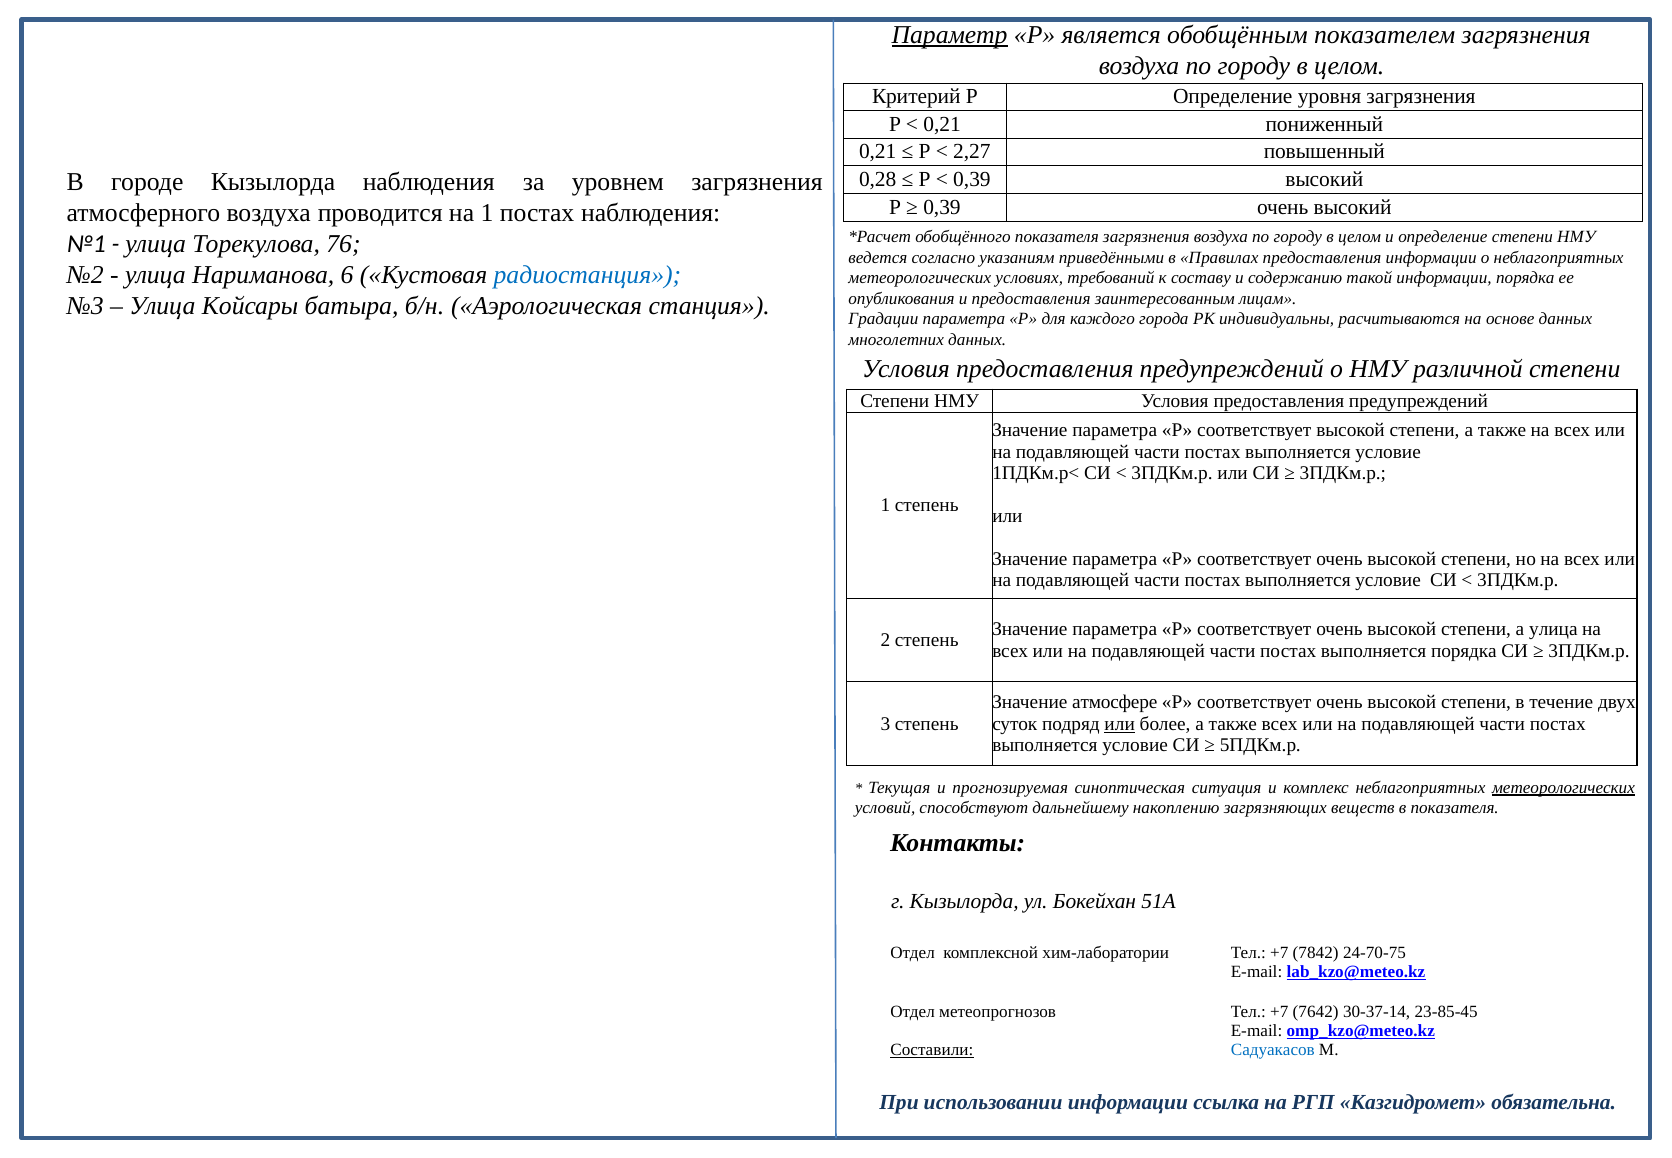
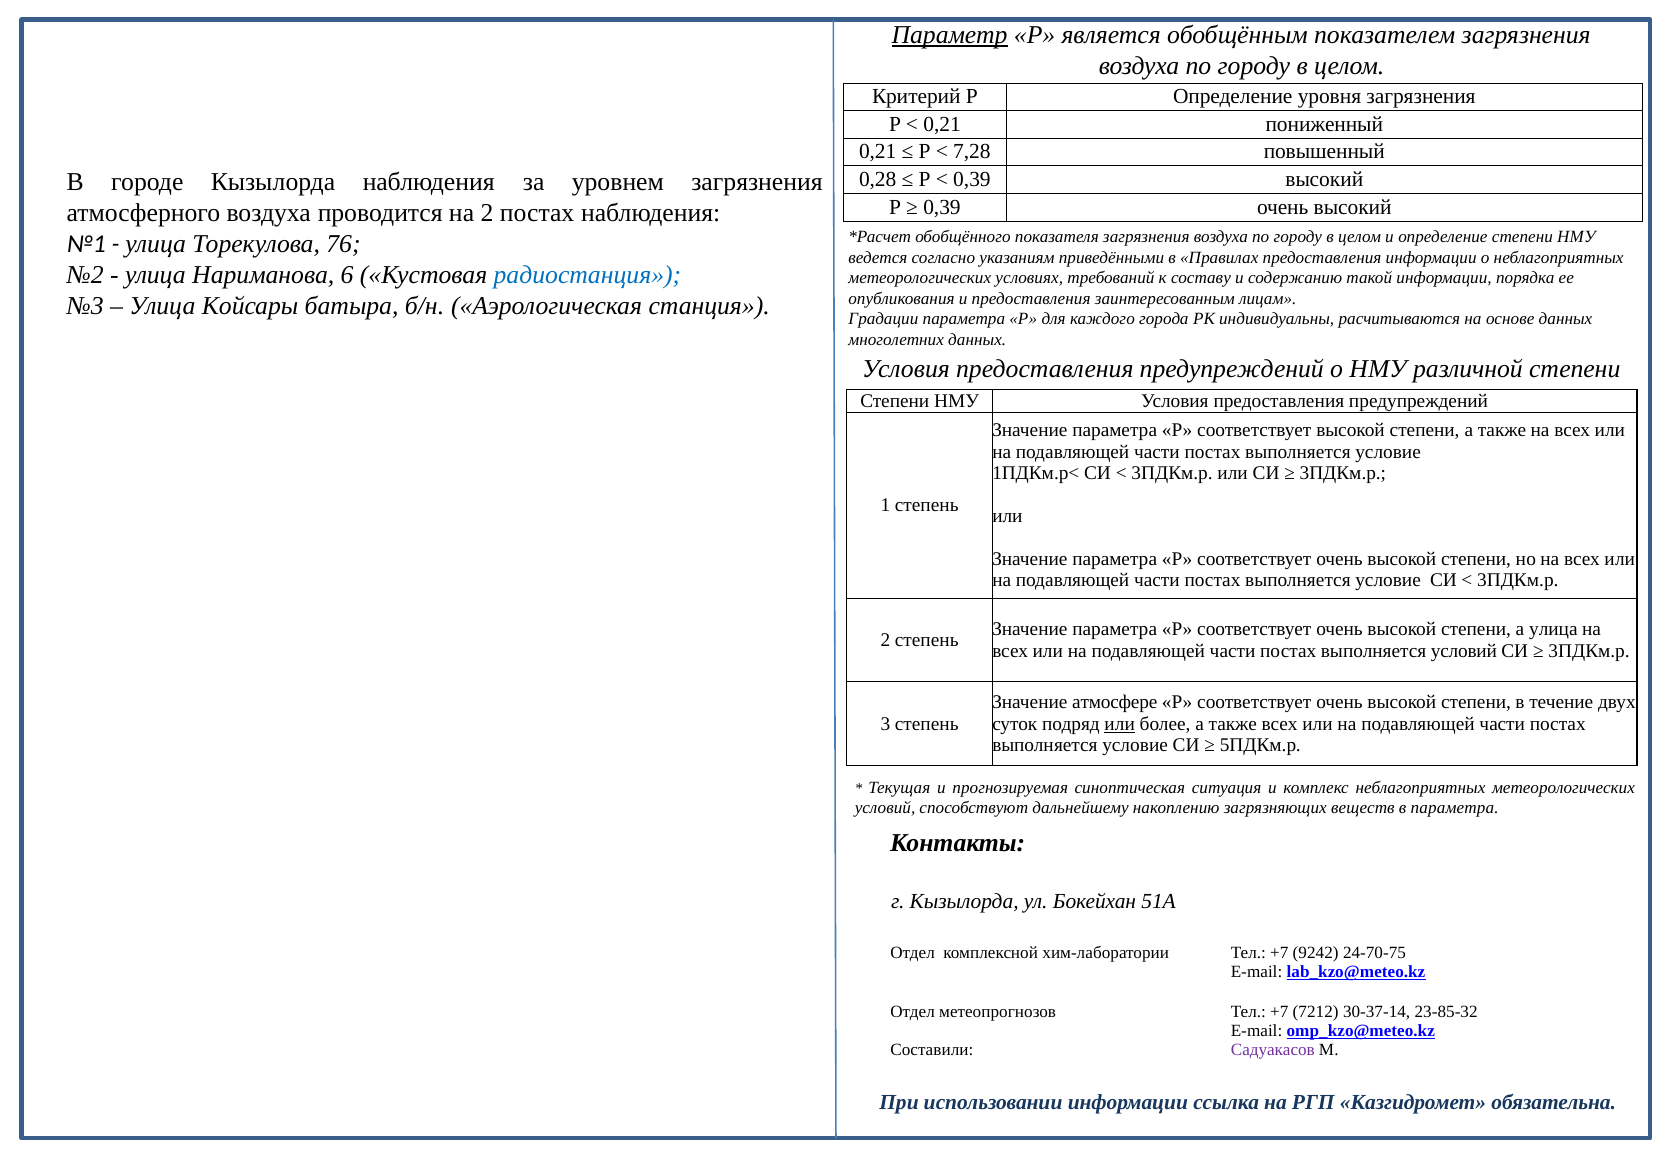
2,27: 2,27 -> 7,28 (972, 152)
на 1: 1 -> 2 (487, 213)
выполняется порядка: порядка -> условий (1464, 651)
метеорологических underline: present -> none (1563, 787)
в показателя: показателя -> параметра (1455, 808)
7842: 7842 -> 9242 (1316, 952)
7642: 7642 -> 7212 (1316, 1011)
23-85-45: 23-85-45 -> 23-85-32 (1446, 1011)
Составили underline: present -> none (932, 1049)
Садуакасов colour: blue -> purple (1273, 1049)
